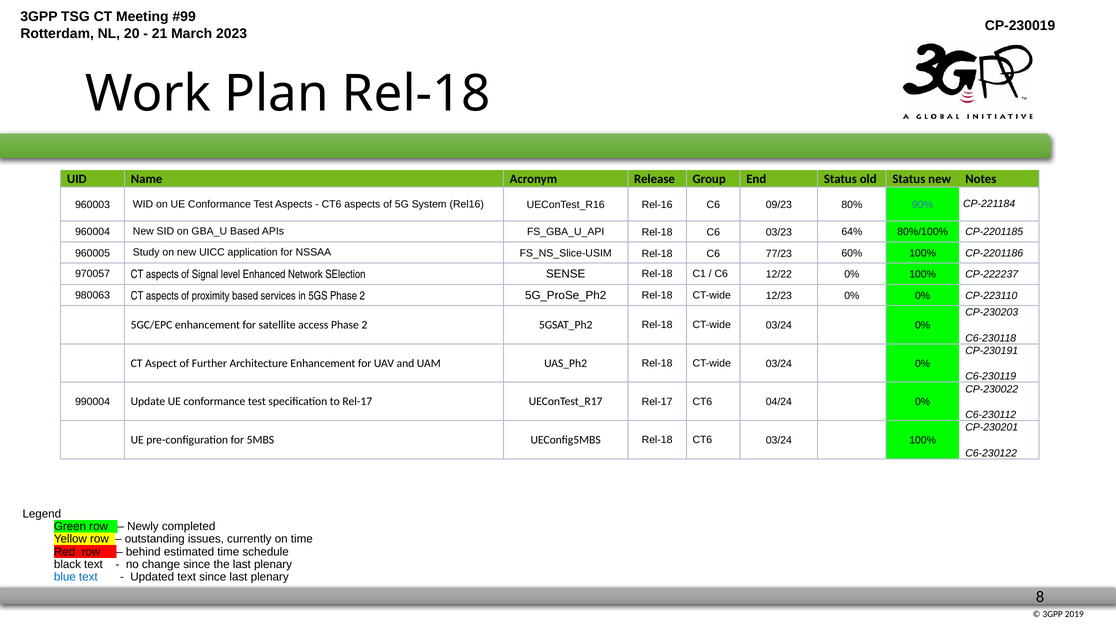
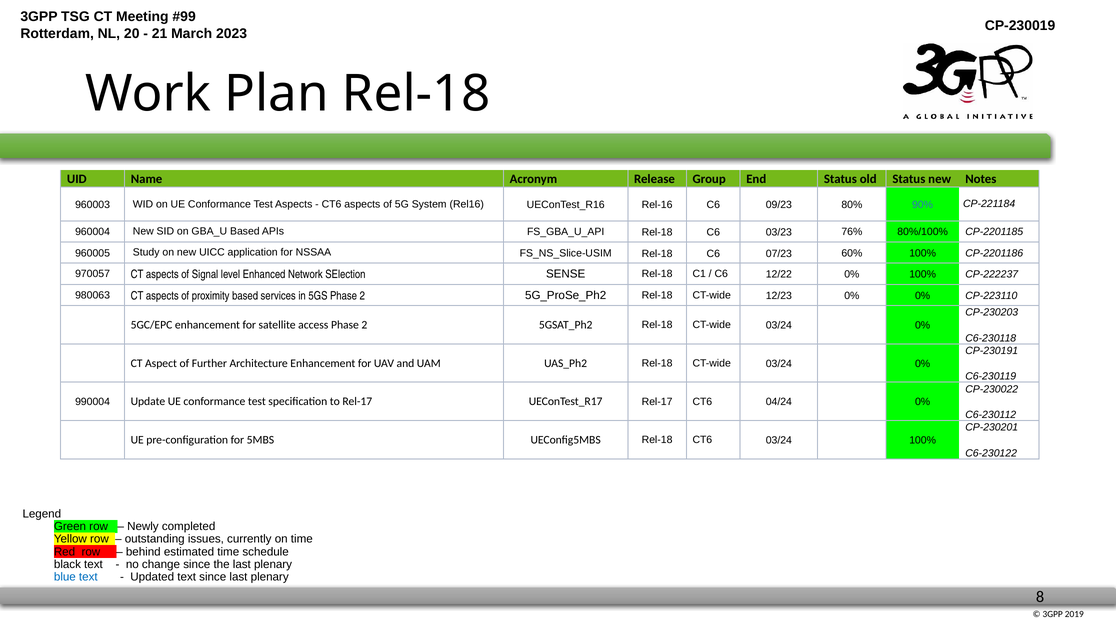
64%: 64% -> 76% (852, 232)
77/23: 77/23 -> 07/23 (779, 254)
